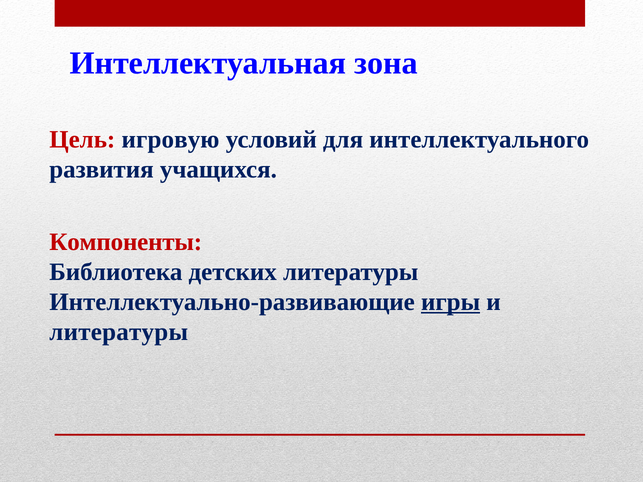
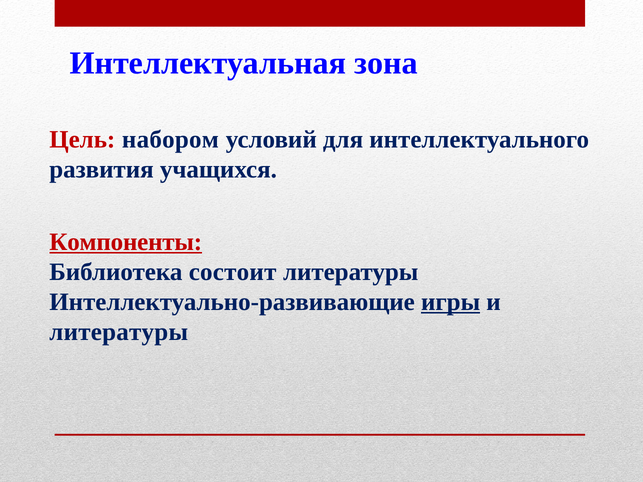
игровую: игровую -> набором (170, 139)
Компоненты underline: none -> present (126, 242)
детских: детских -> состоит (233, 272)
